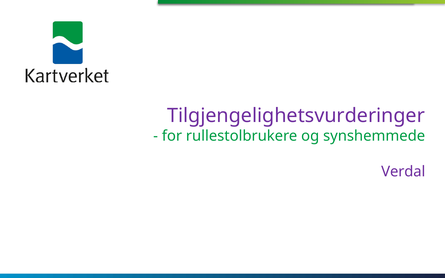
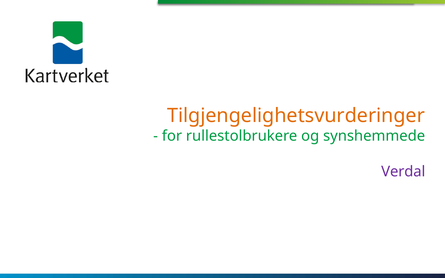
Tilgjengelighetsvurderinger colour: purple -> orange (296, 116)
